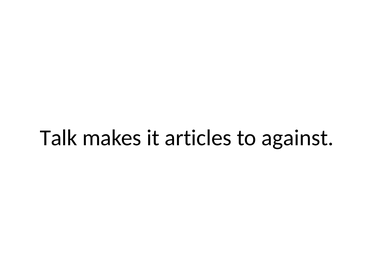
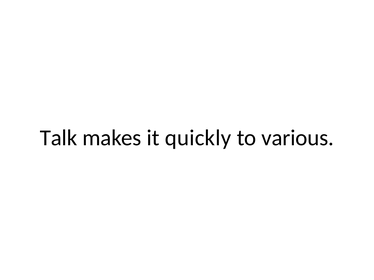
articles: articles -> quickly (198, 138)
against: against -> various (298, 138)
